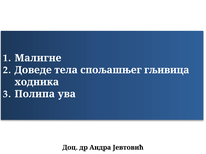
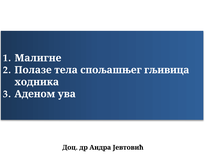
Доведе: Доведе -> Полазе (33, 70)
Полипа: Полипа -> Аденом (35, 94)
